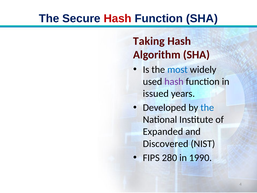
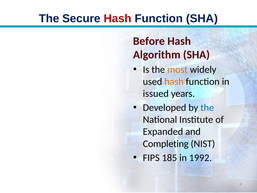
Taking: Taking -> Before (149, 41)
most colour: blue -> orange (177, 70)
hash colour: purple -> orange (174, 82)
Discovered: Discovered -> Completing (166, 144)
280: 280 -> 185 (169, 158)
1990: 1990 -> 1992 (200, 158)
